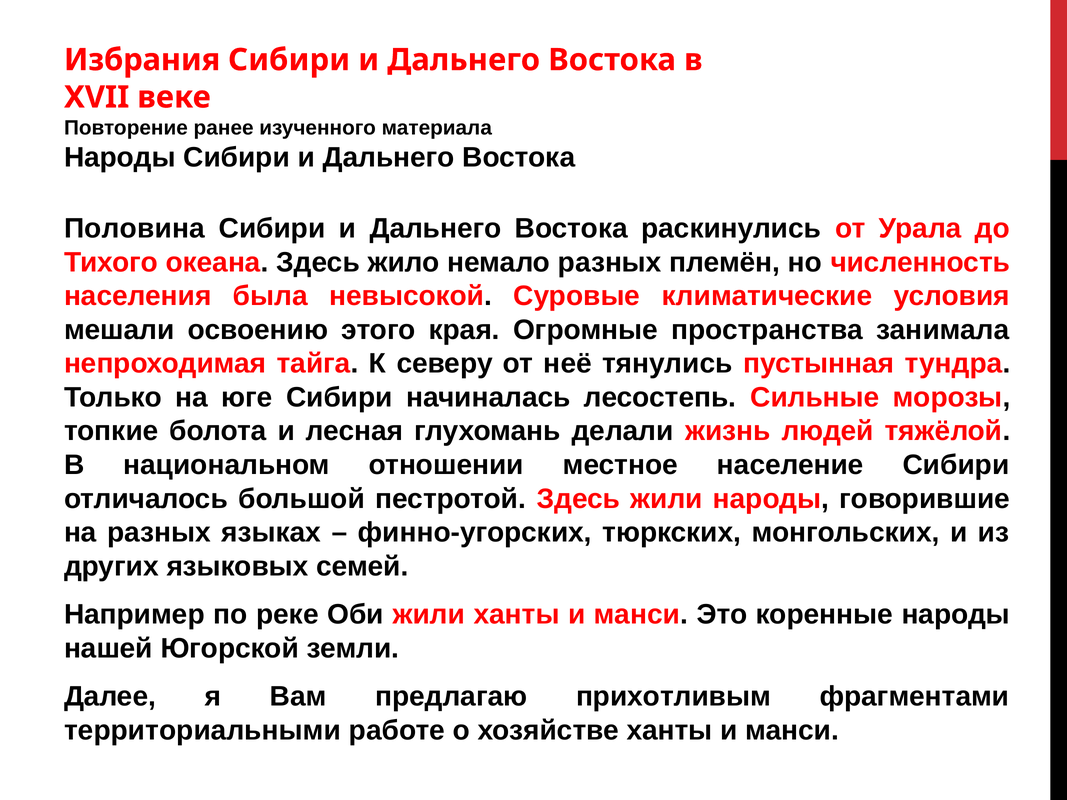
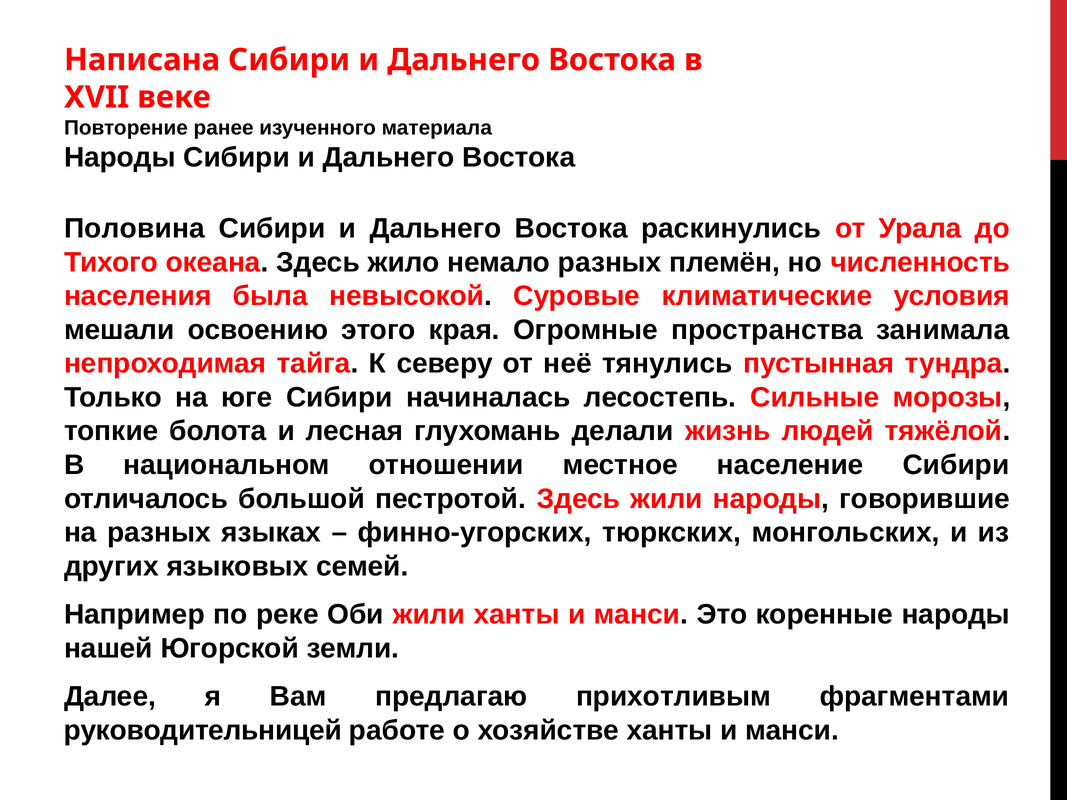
Избрания: Избрания -> Написана (142, 60)
территориальными: территориальными -> руководительницей (203, 731)
